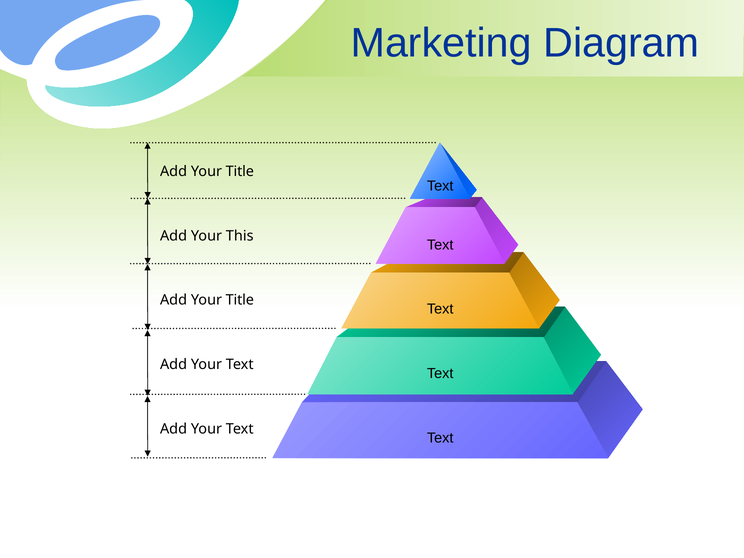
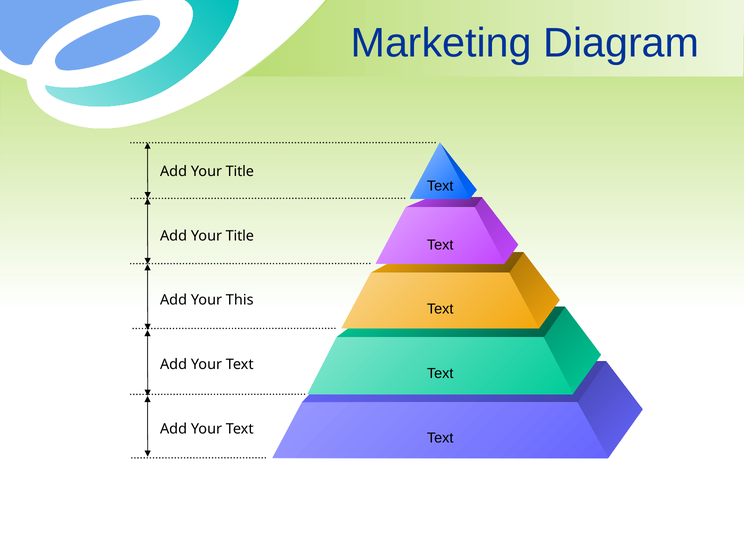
This: This -> Title (240, 236)
Title: Title -> This (240, 300)
